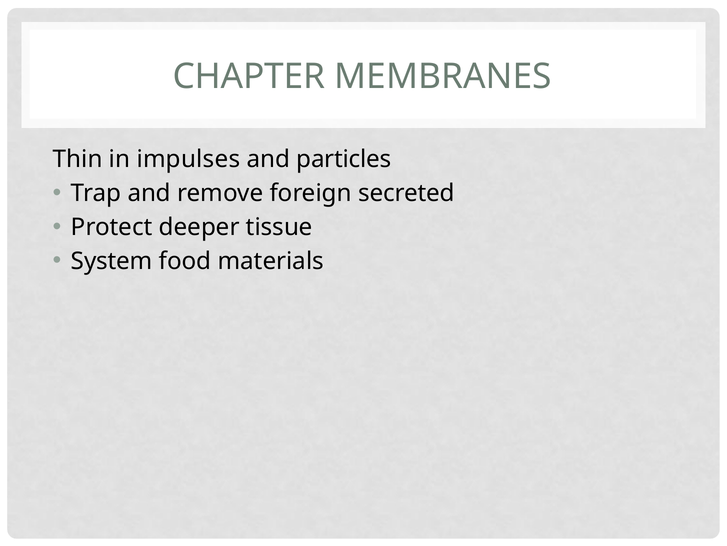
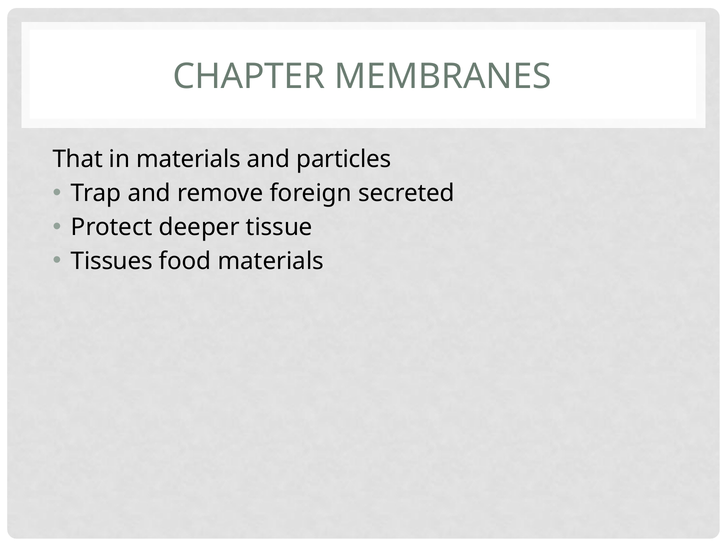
Thin: Thin -> That (78, 159)
in impulses: impulses -> materials (189, 159)
System: System -> Tissues (112, 261)
